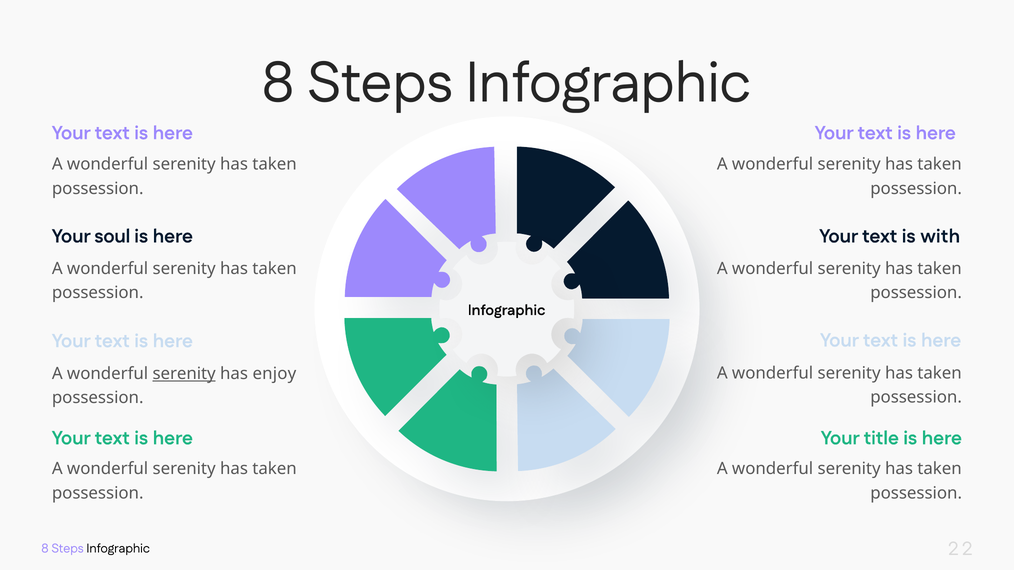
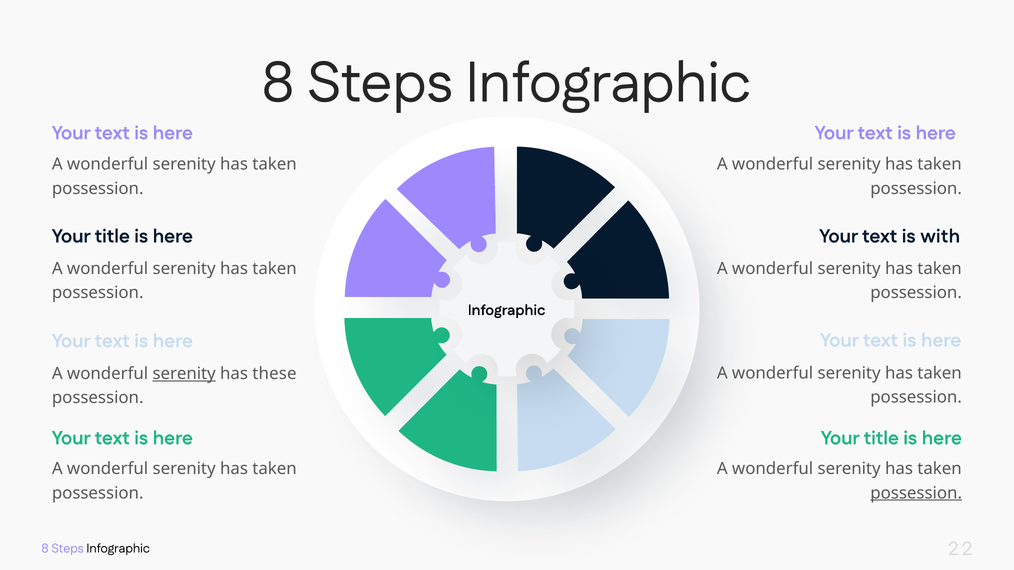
soul: soul -> title (112, 236)
enjoy: enjoy -> these (274, 374)
possession underline: none -> present (916, 493)
